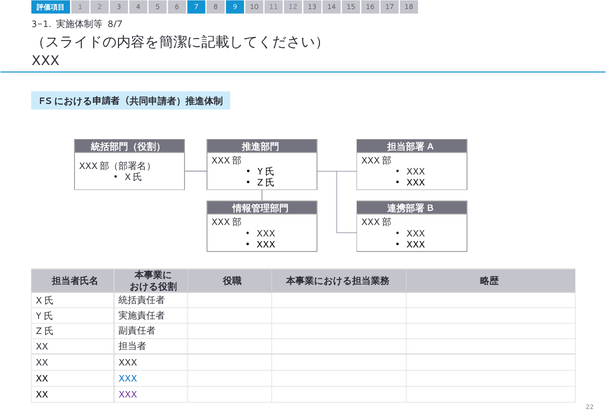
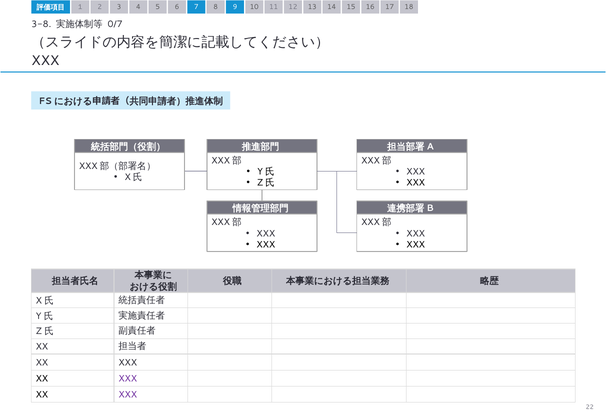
3-1: 3-1 -> 3-8 (41, 24)
8/7: 8/7 -> 0/7 (115, 24)
XXX colour: blue -> purple (128, 379)
